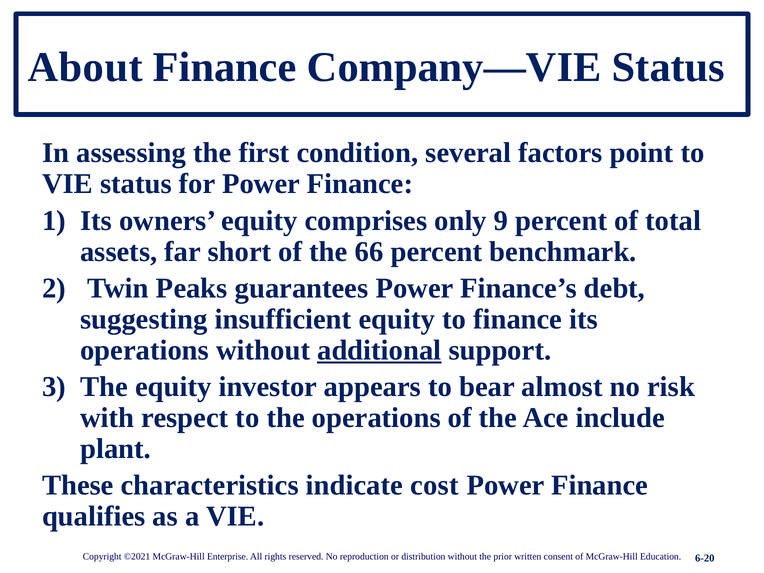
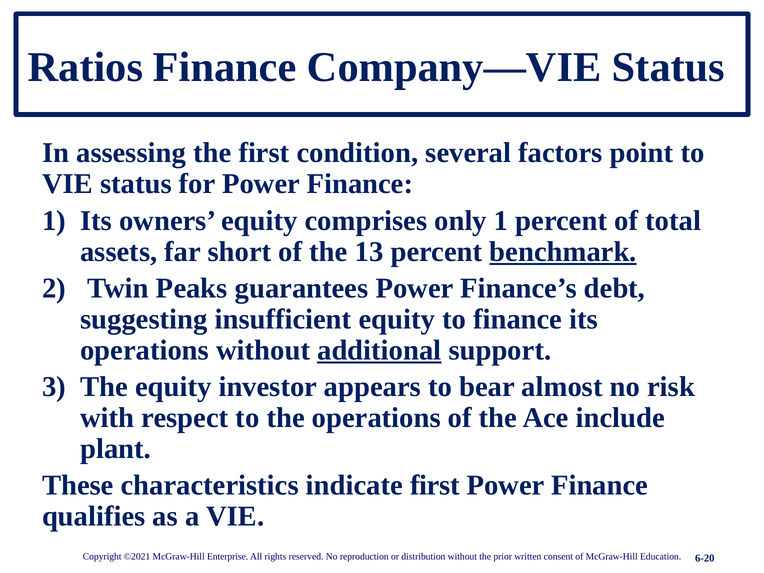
About: About -> Ratios (85, 67)
only 9: 9 -> 1 (501, 221)
66: 66 -> 13 (369, 252)
benchmark underline: none -> present (563, 252)
indicate cost: cost -> first (435, 485)
